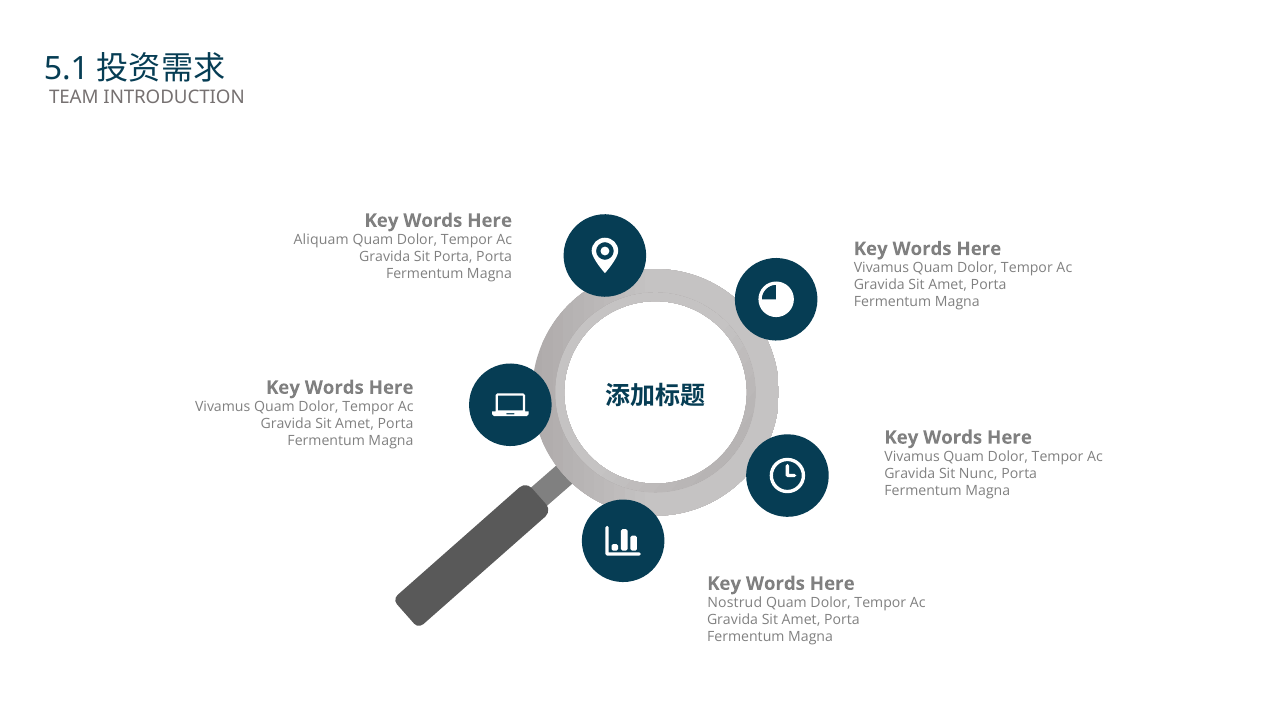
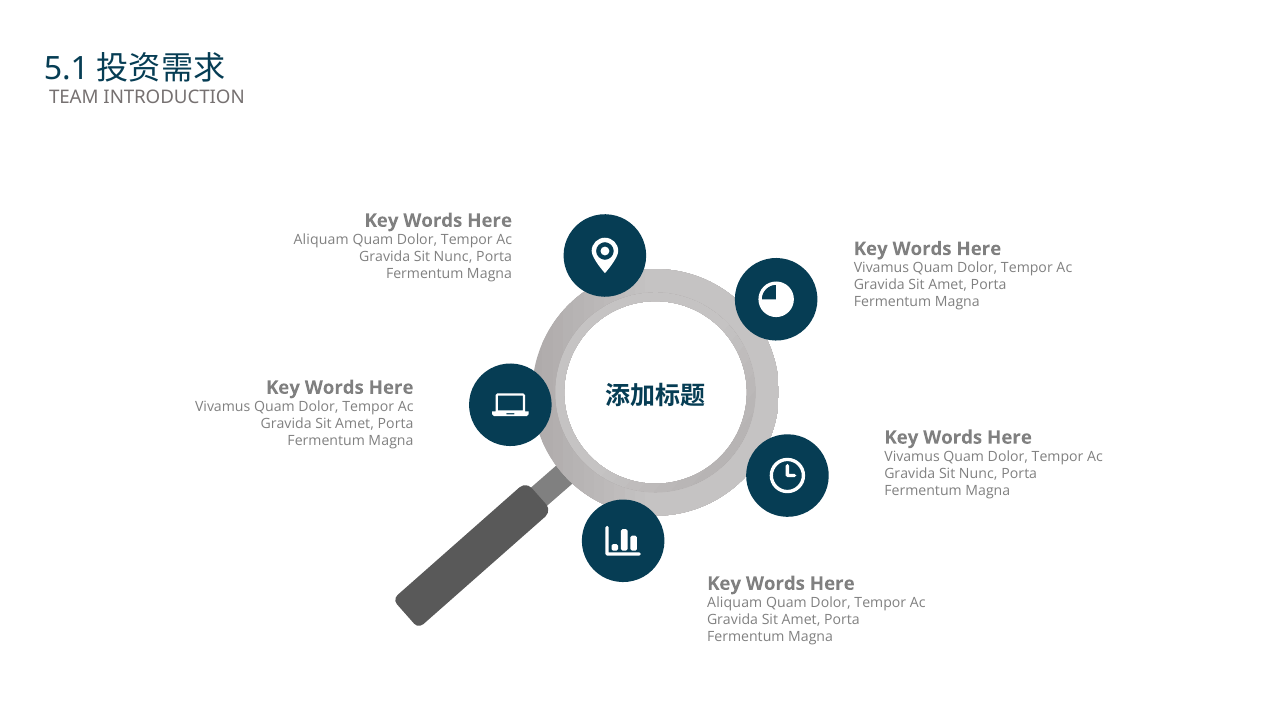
Porta: Porta -> Nunc (453, 257)
Nostrud: Nostrud -> Aliquam (735, 603)
